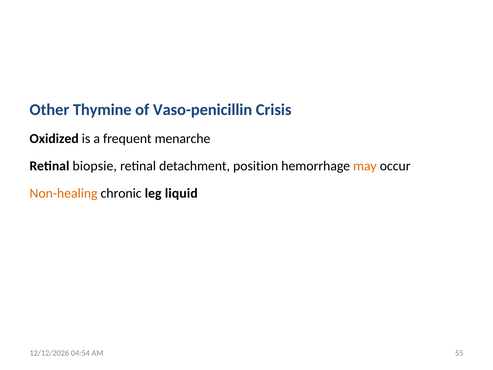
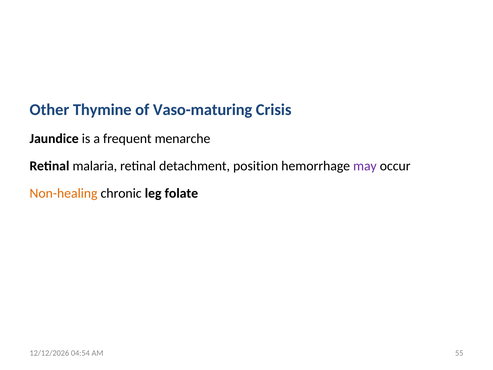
Vaso-penicillin: Vaso-penicillin -> Vaso-maturing (203, 110)
Oxidized: Oxidized -> Jaundice (54, 138)
biopsie: biopsie -> malaria (95, 166)
may colour: orange -> purple (365, 166)
liquid: liquid -> folate (181, 193)
